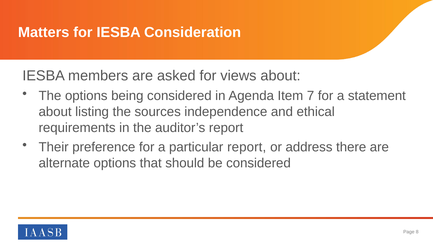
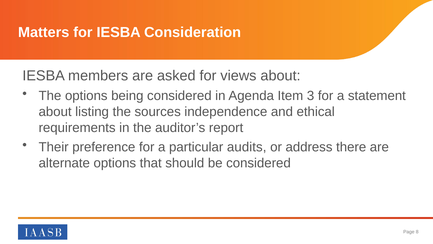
7: 7 -> 3 (311, 96)
particular report: report -> audits (247, 147)
